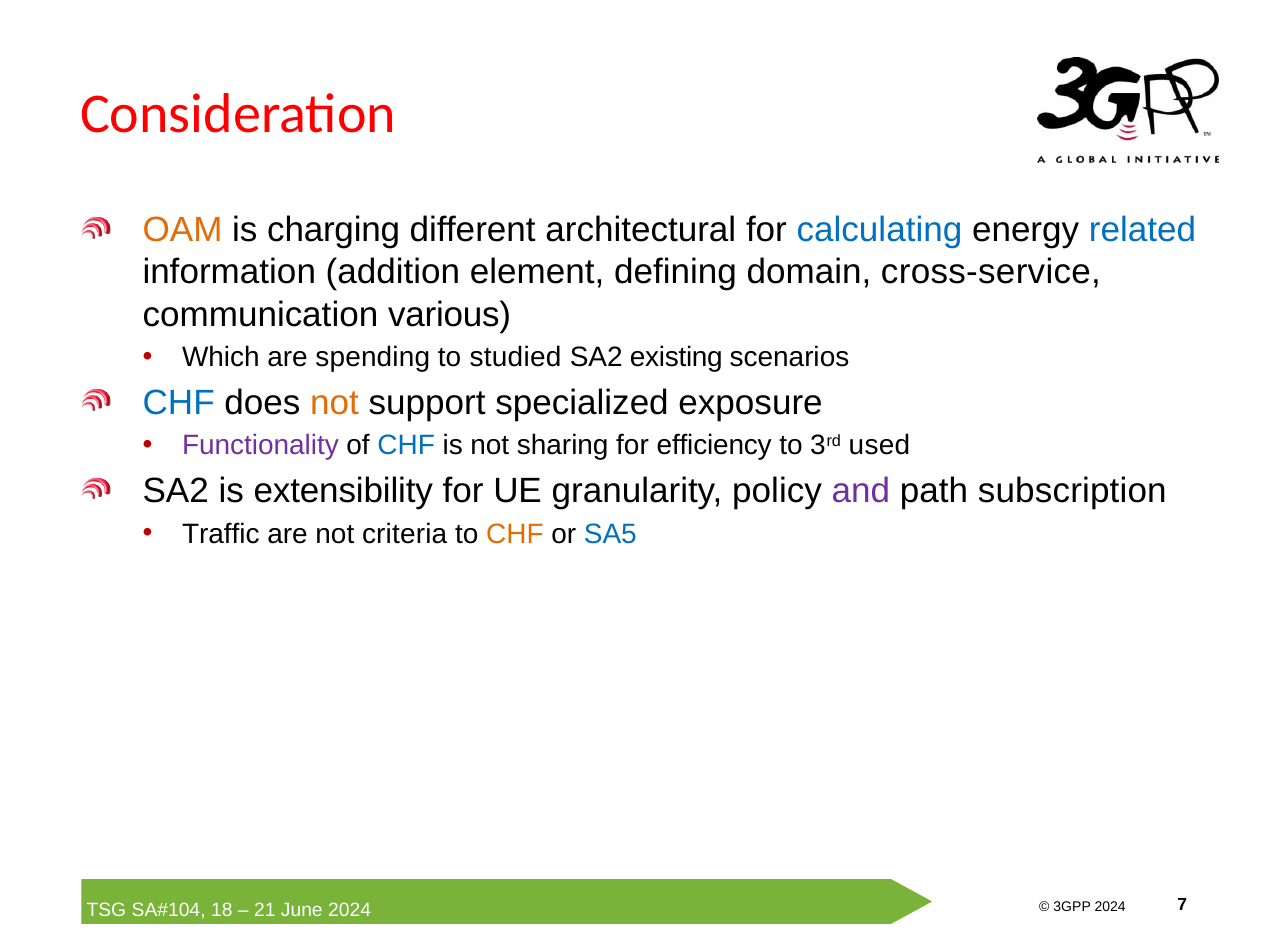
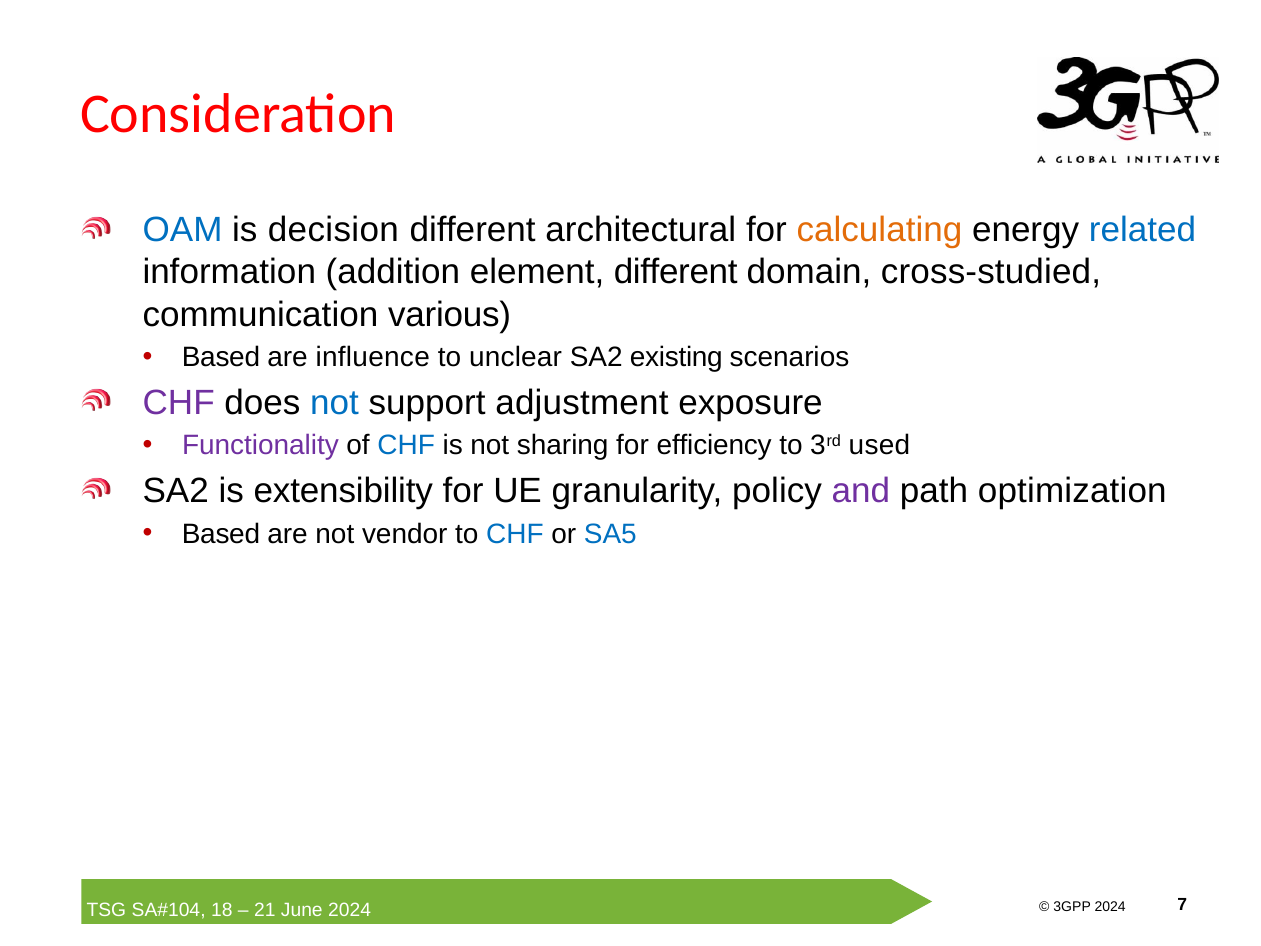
OAM colour: orange -> blue (183, 230)
charging: charging -> decision (333, 230)
calculating colour: blue -> orange (879, 230)
element defining: defining -> different (676, 272)
cross-service: cross-service -> cross-studied (991, 272)
Which: Which -> Based (221, 357)
spending: spending -> influence (373, 357)
studied: studied -> unclear (516, 357)
CHF colour: blue -> purple (179, 403)
not colour: orange -> blue (334, 403)
specialized: specialized -> adjustment (582, 403)
subscription: subscription -> optimization (1072, 491)
Traffic: Traffic -> Based (221, 534)
criteria: criteria -> vendor (405, 534)
CHF colour: orange -> blue (515, 534)
